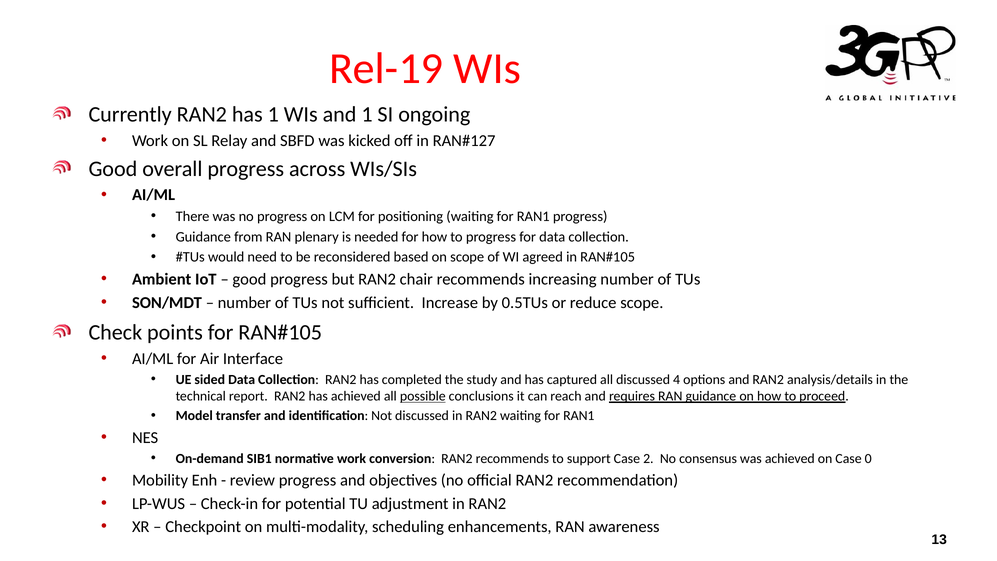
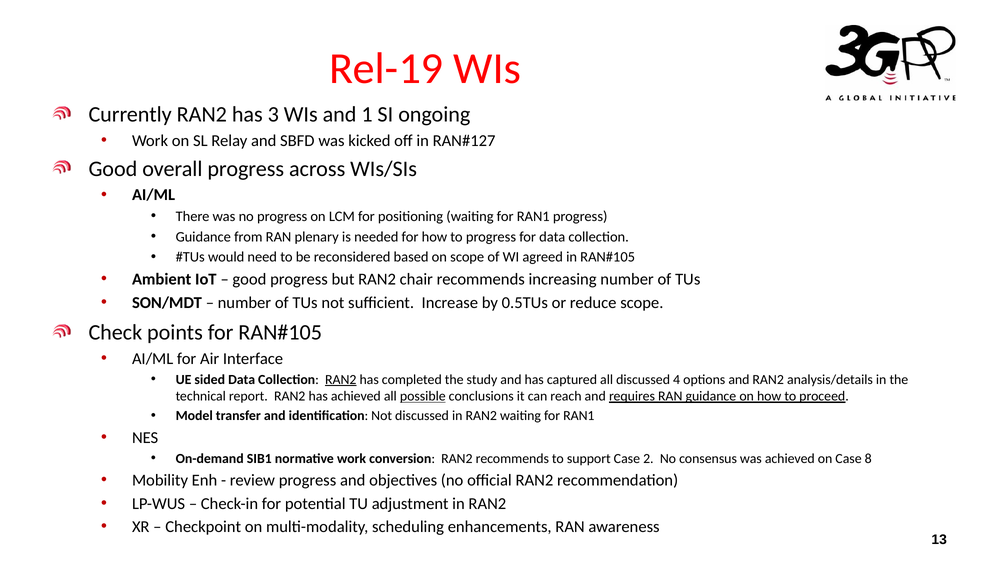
has 1: 1 -> 3 (273, 114)
RAN2 underline: none -> present (341, 380)
0: 0 -> 8 (868, 458)
